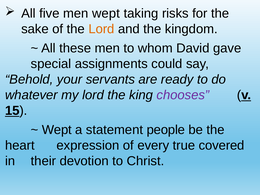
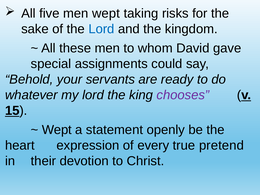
Lord colour: orange -> blue (101, 29)
people: people -> openly (166, 130)
covered: covered -> pretend (221, 146)
